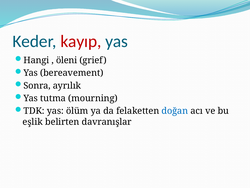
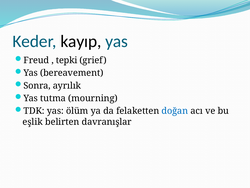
kayıp colour: red -> black (81, 41)
Hangi: Hangi -> Freud (36, 60)
öleni: öleni -> tepki (67, 60)
